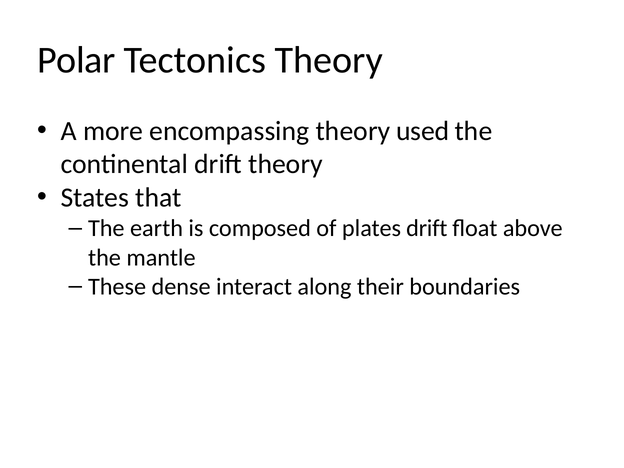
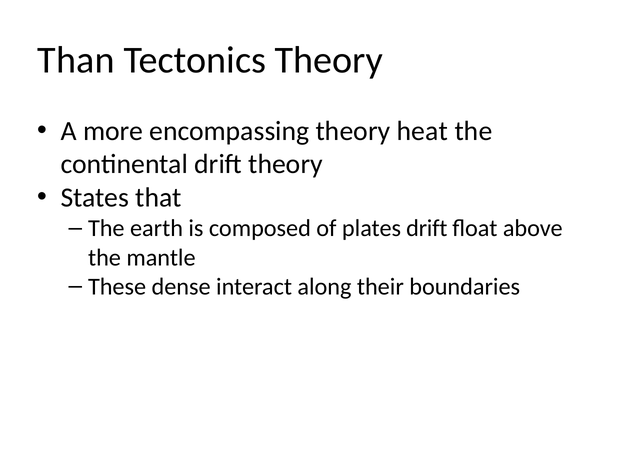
Polar: Polar -> Than (76, 60)
used: used -> heat (422, 131)
